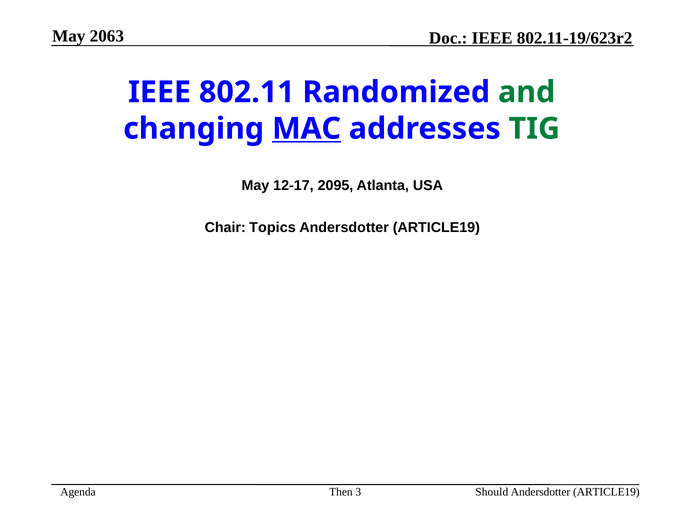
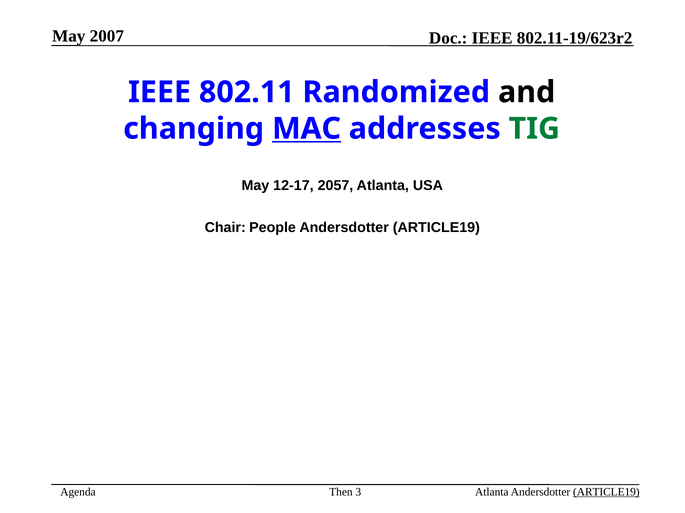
2063: 2063 -> 2007 (107, 36)
and colour: green -> black (527, 92)
2095: 2095 -> 2057 (335, 186)
Topics: Topics -> People (273, 228)
Should: Should -> Atlanta (492, 493)
ARTICLE19 underline: none -> present (606, 493)
